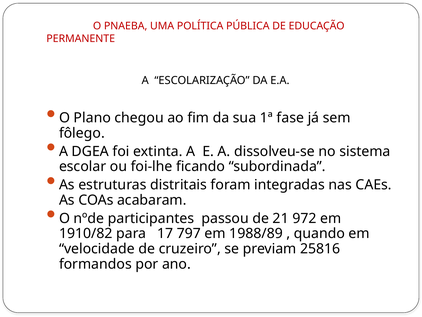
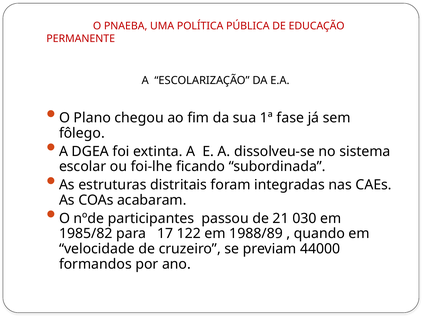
972: 972 -> 030 (304, 218)
1910/82: 1910/82 -> 1985/82 (86, 233)
797: 797 -> 122 (189, 233)
25816: 25816 -> 44000 (320, 248)
